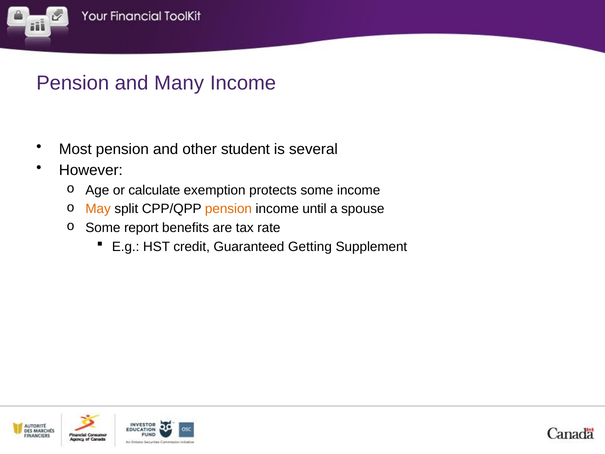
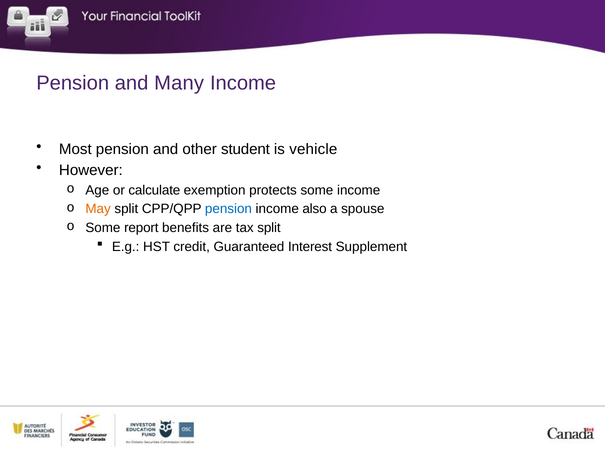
several: several -> vehicle (313, 149)
pension colour: orange -> blue (228, 209)
until: until -> also (315, 209)
tax rate: rate -> split (269, 228)
Getting: Getting -> Interest (310, 247)
